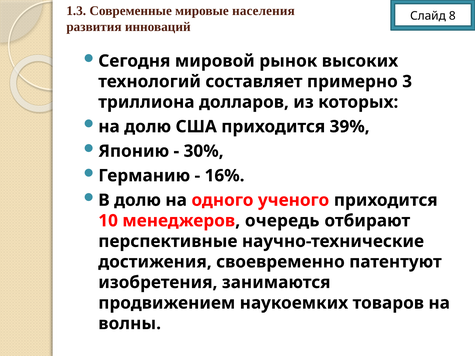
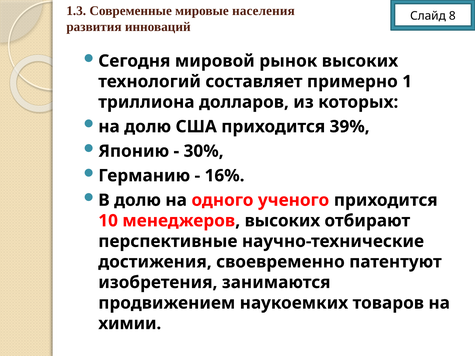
3: 3 -> 1 (407, 82)
менеджеров очередь: очередь -> высоких (282, 221)
волны: волны -> химии (130, 324)
